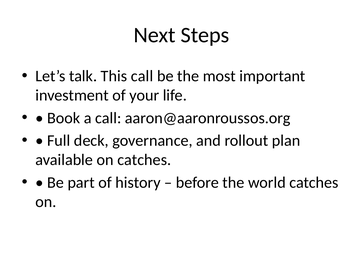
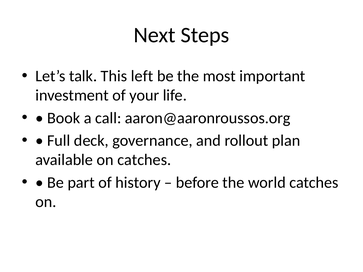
This call: call -> left (142, 76)
